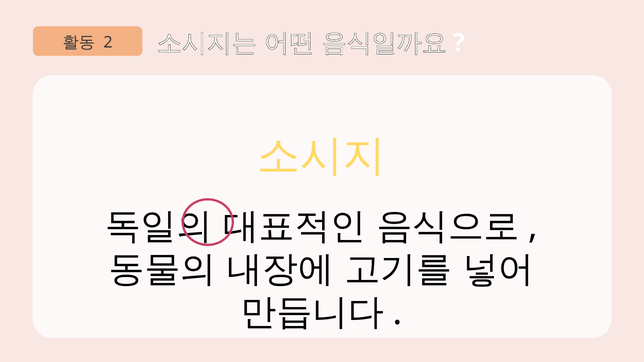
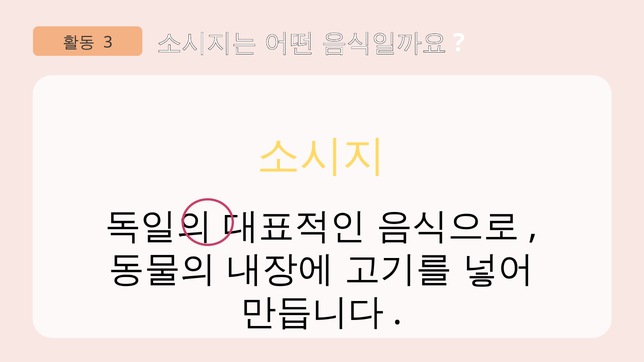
2: 2 -> 3 (108, 42)
